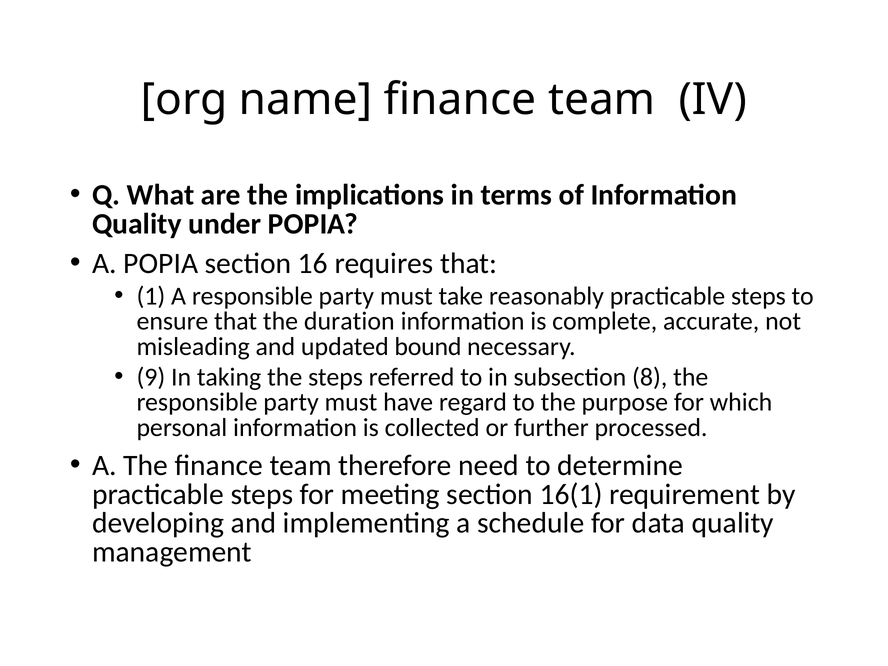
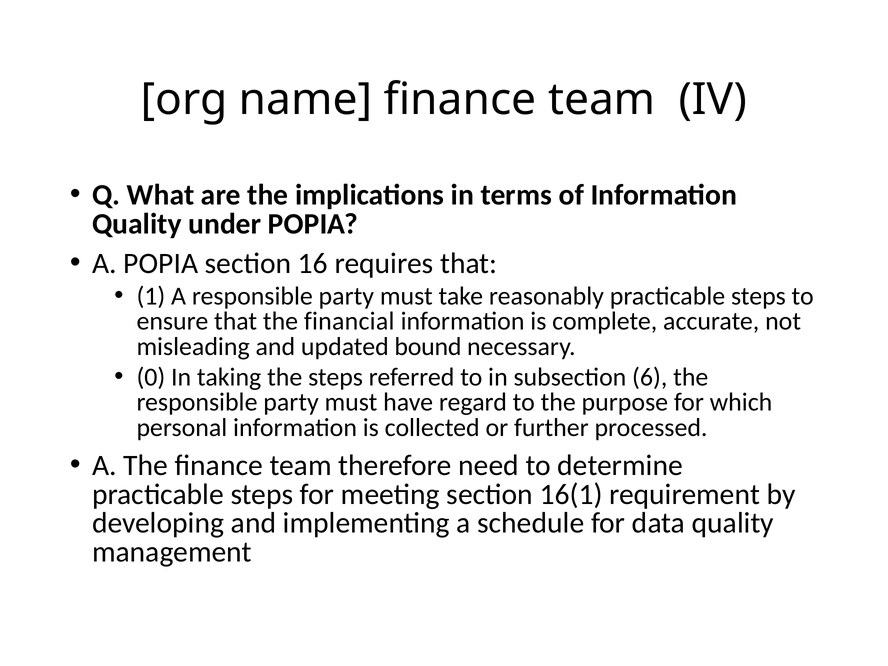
duration: duration -> financial (349, 321)
9: 9 -> 0 (151, 377)
8: 8 -> 6 (650, 377)
